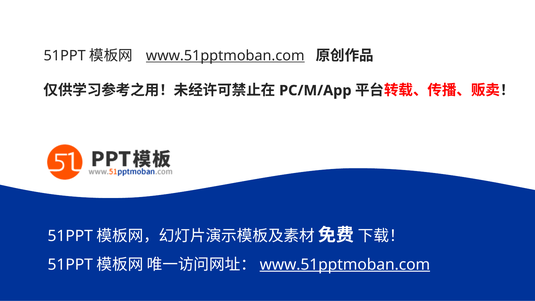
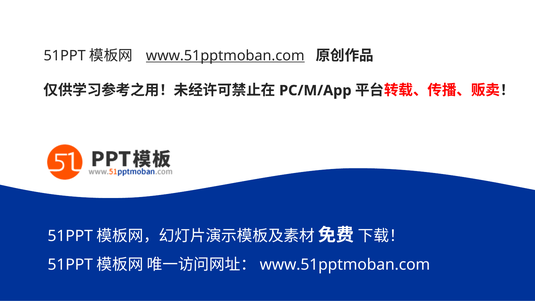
www.51pptmoban.com underline: present -> none (345, 265)
